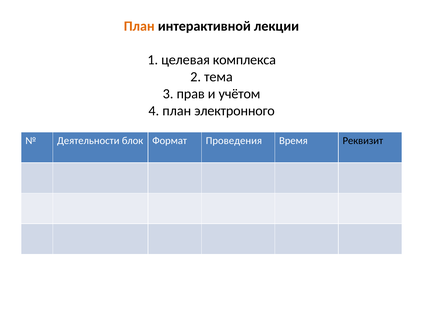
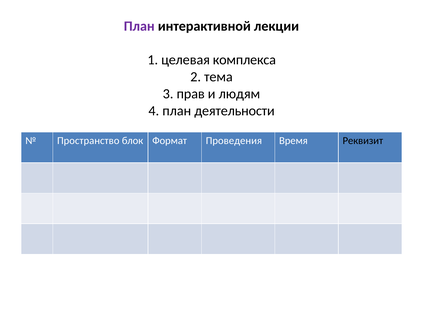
План colour: orange -> purple (139, 26)
учётом: учётом -> людям (239, 94)
электронного: электронного -> деятельности (235, 111)
Деятельности: Деятельности -> Пространство (88, 141)
